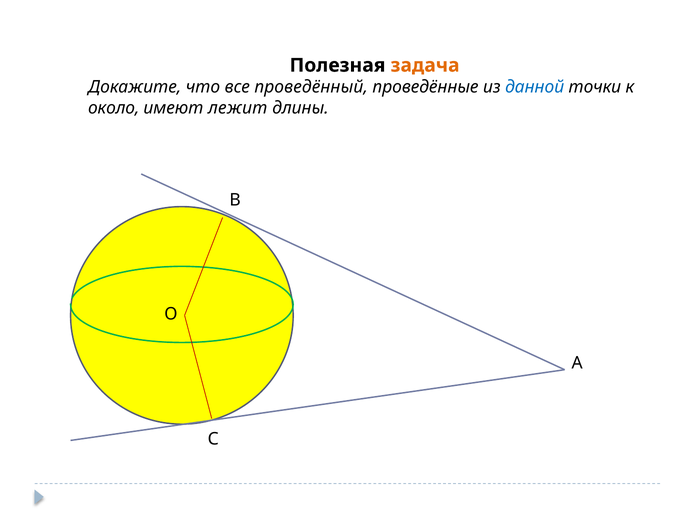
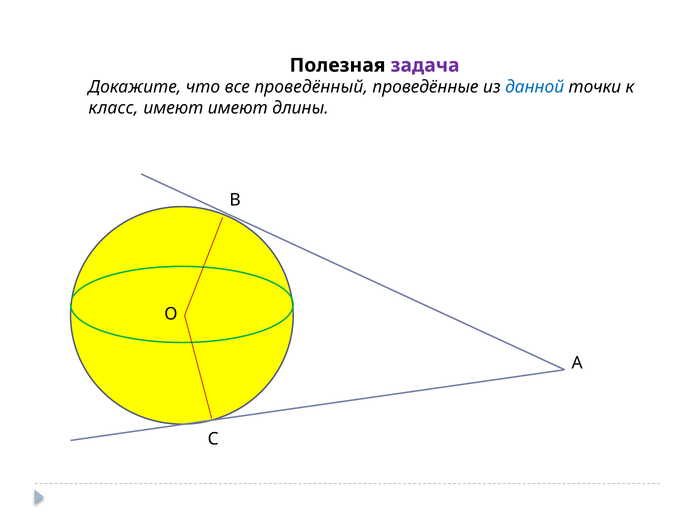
задача colour: orange -> purple (425, 65)
около: около -> класс (113, 108)
имеют лежит: лежит -> имеют (238, 108)
